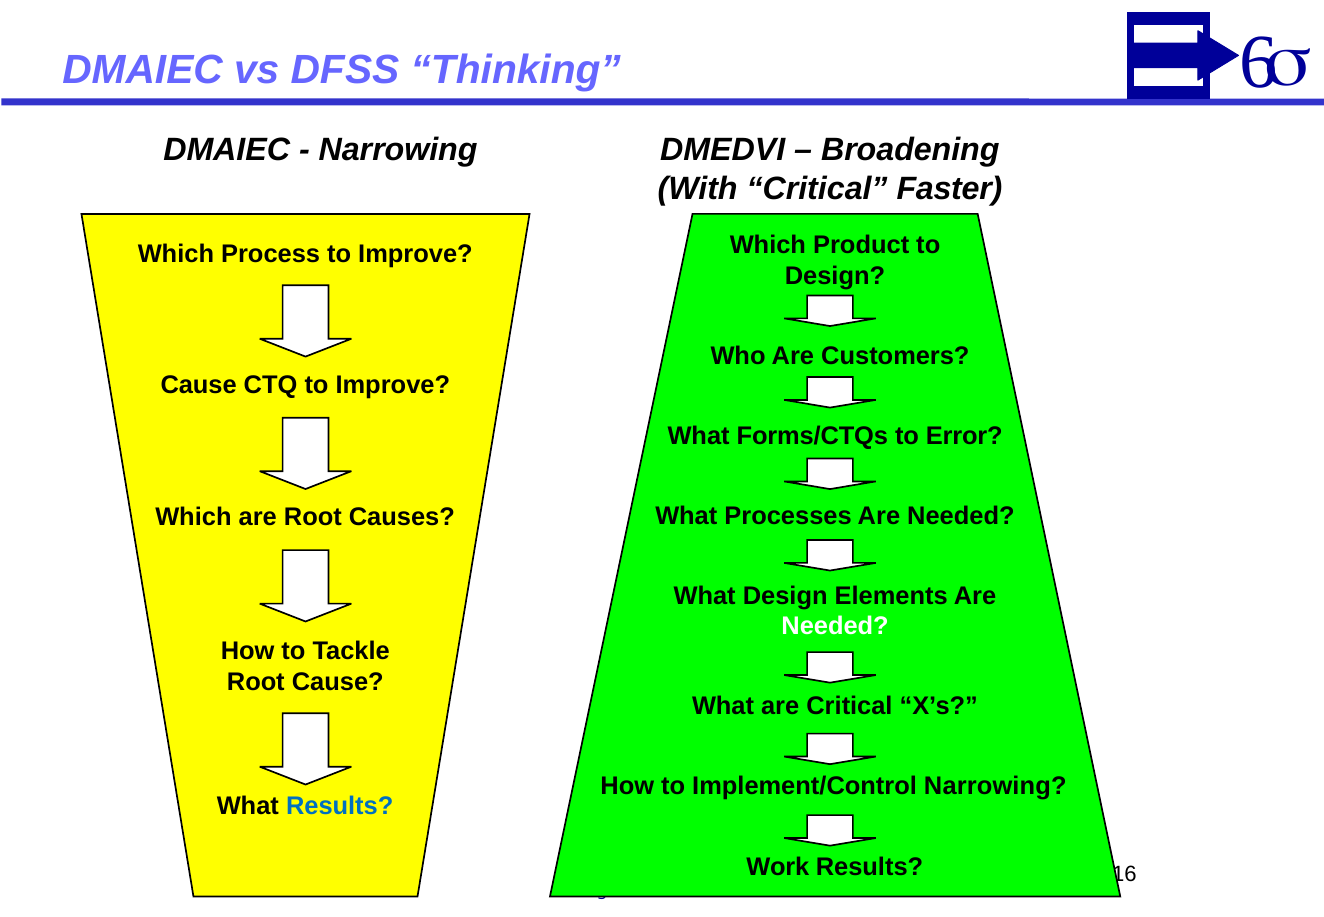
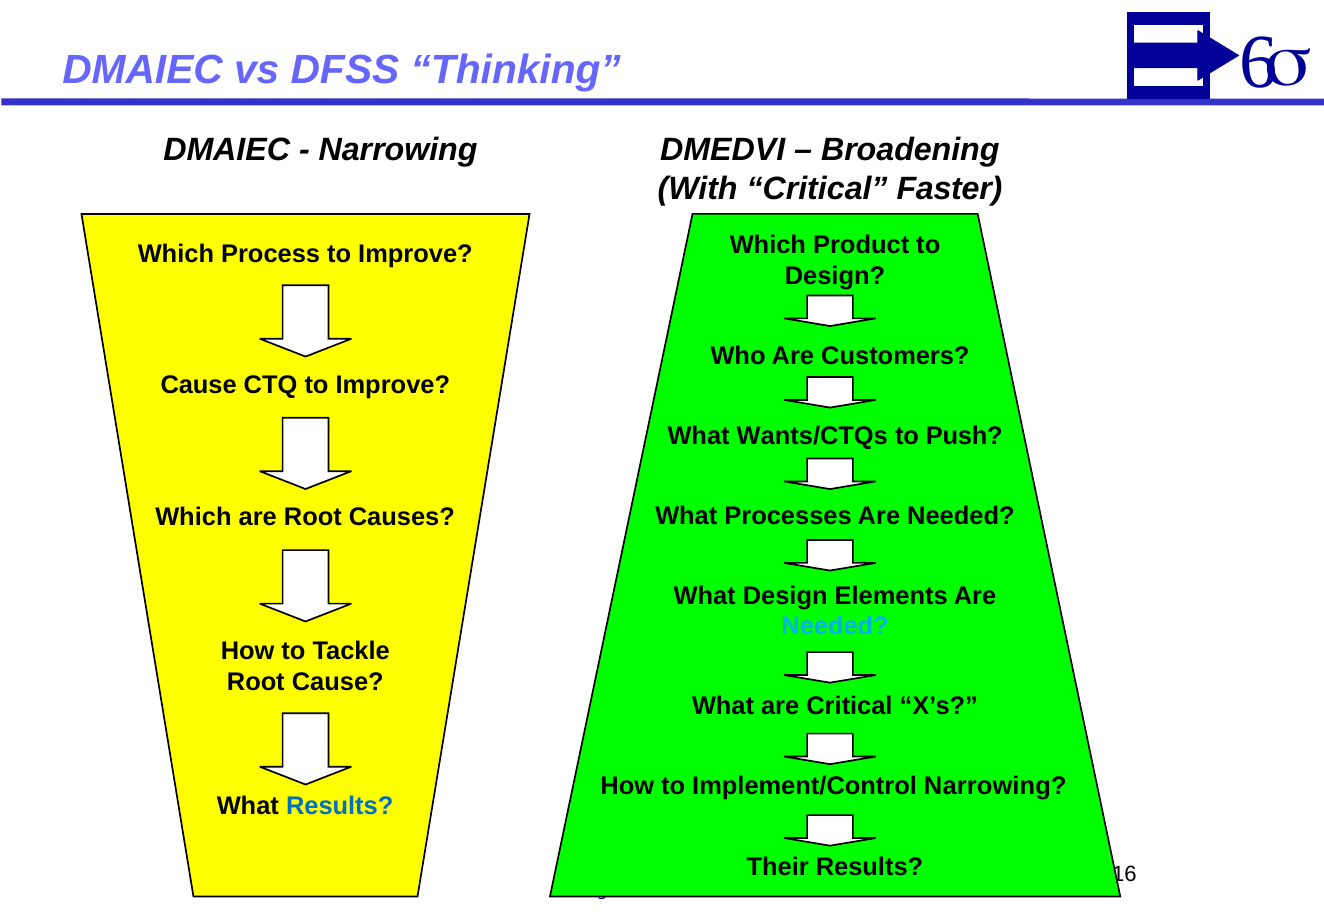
Forms/CTQs: Forms/CTQs -> Wants/CTQs (812, 436)
Error: Error -> Push (964, 436)
Needed colour: white -> light blue (835, 626)
Work: Work -> Their (778, 866)
